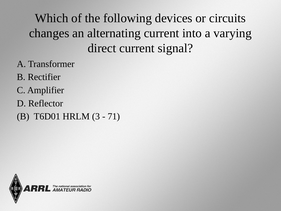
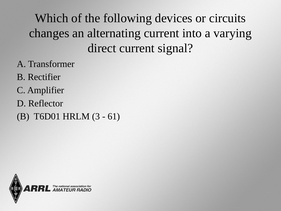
71: 71 -> 61 (114, 116)
